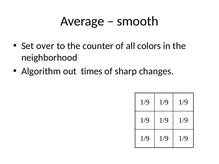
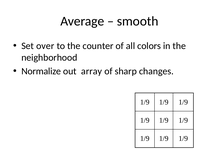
Algorithm: Algorithm -> Normalize (41, 71)
times: times -> array (92, 71)
